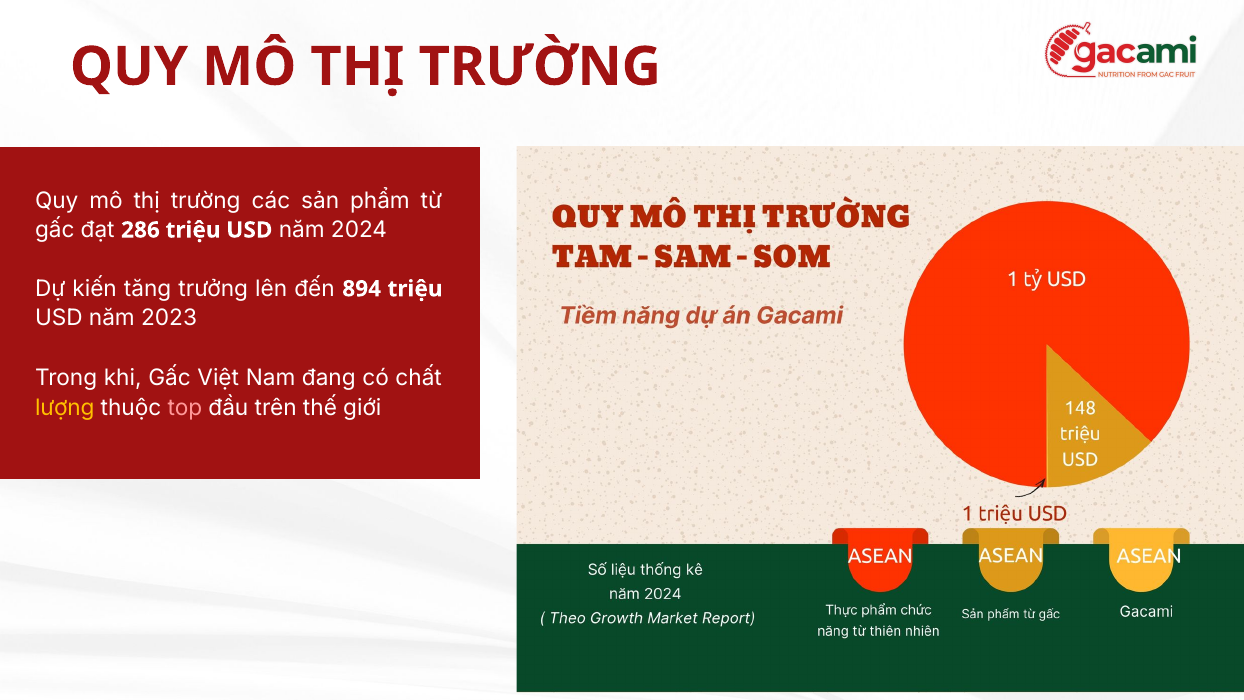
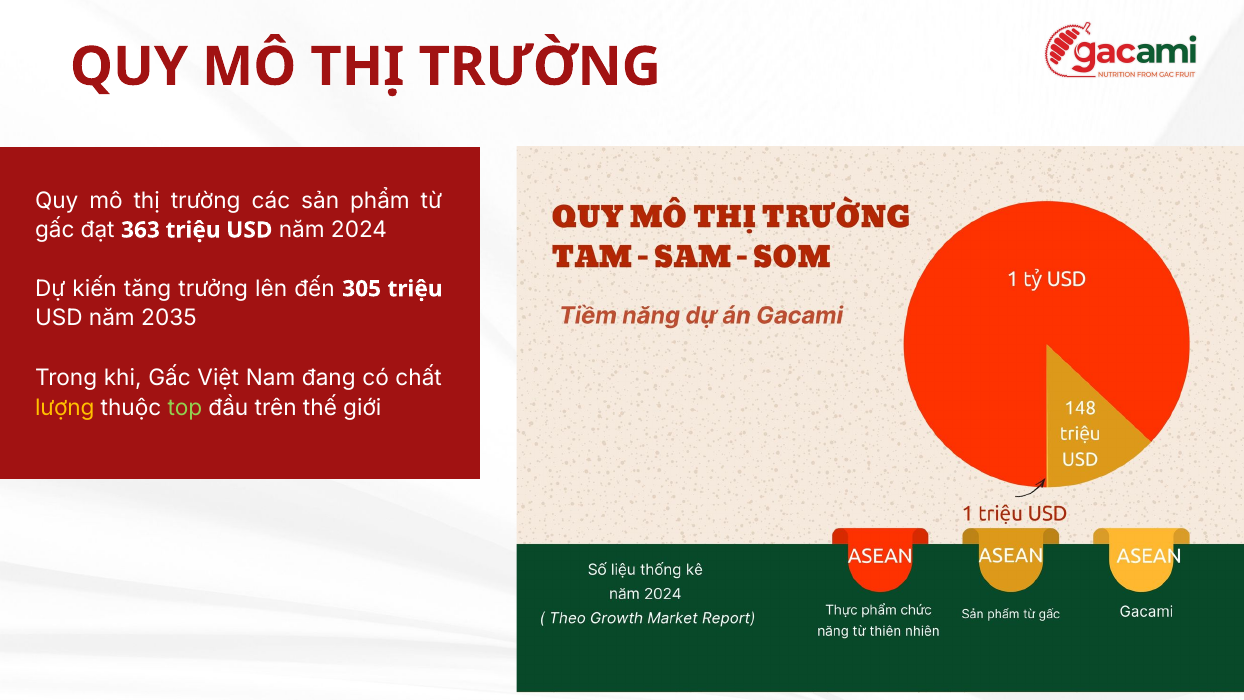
286: 286 -> 363 (140, 230)
894: 894 -> 305 (362, 289)
2023: 2023 -> 2035 (169, 318)
top colour: pink -> light green (185, 408)
